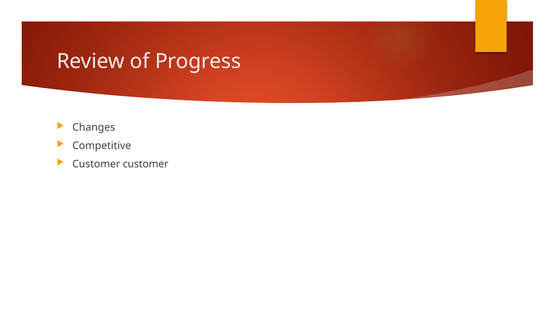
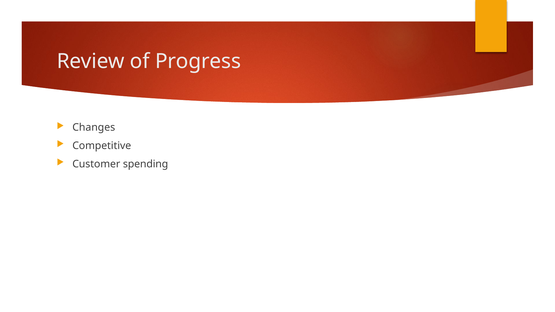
Customer customer: customer -> spending (146, 164)
